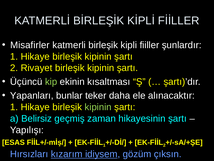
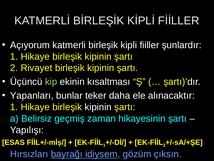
Misafirler: Misafirler -> Açıyorum (30, 45)
kipinin colour: light green -> white (98, 107)
kızarım: kızarım -> bayrağı (67, 154)
